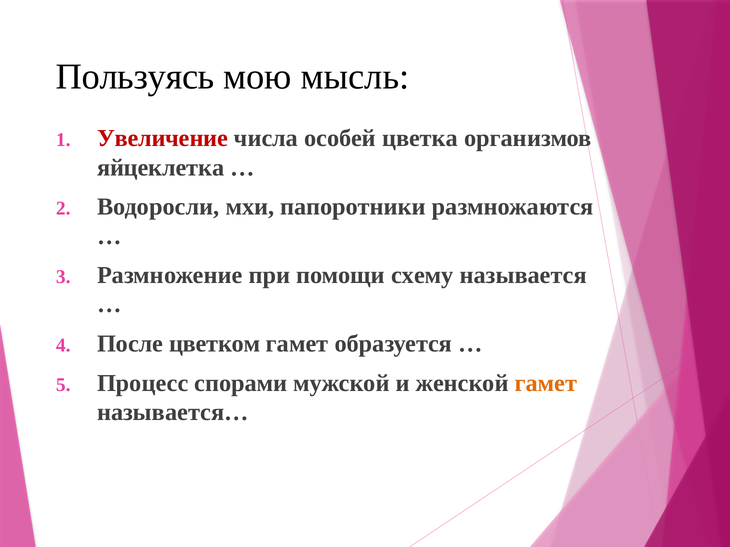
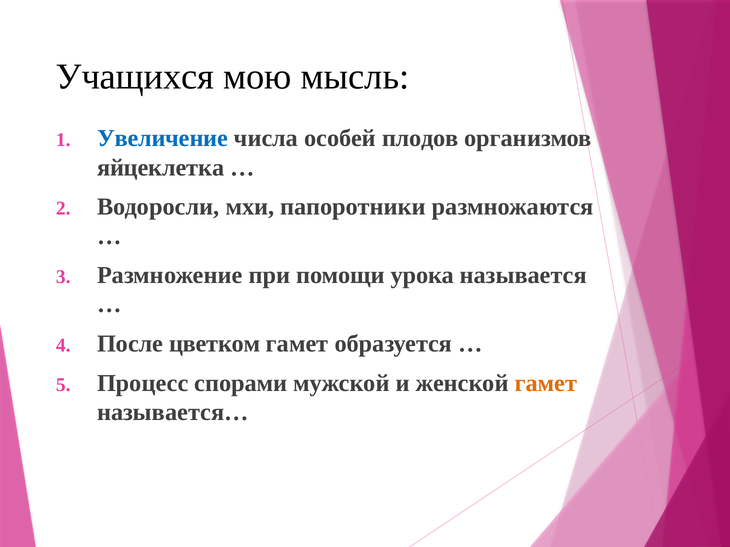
Пользуясь: Пользуясь -> Учащихся (135, 77)
Увеличение colour: red -> blue (162, 138)
цветка: цветка -> плодов (420, 138)
схему: схему -> урока (422, 276)
